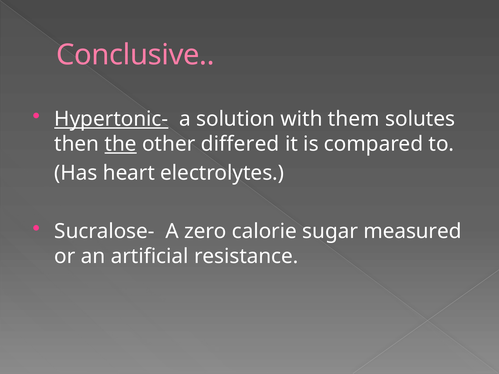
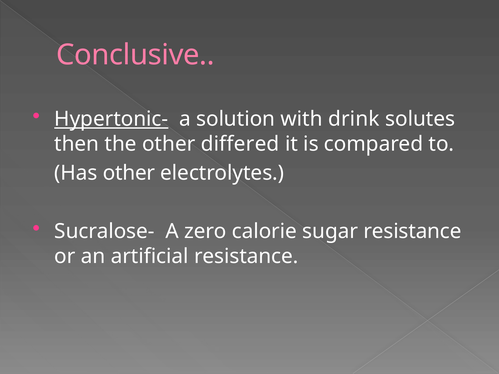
them: them -> drink (354, 119)
the underline: present -> none (121, 144)
Has heart: heart -> other (129, 173)
sugar measured: measured -> resistance (413, 231)
